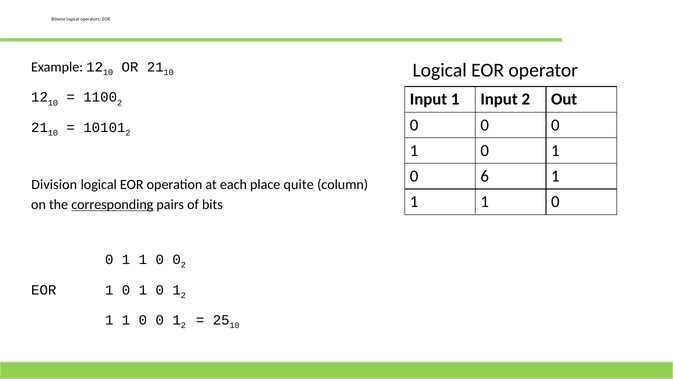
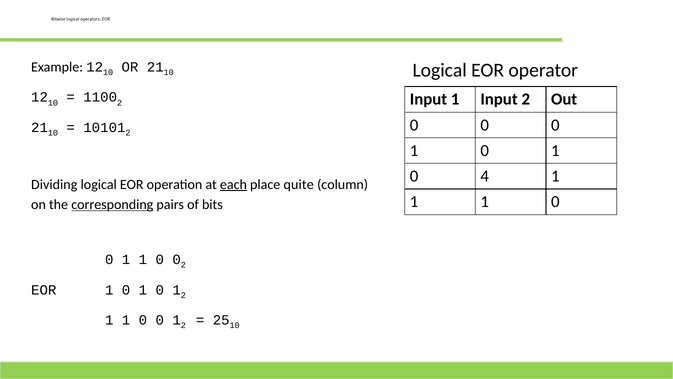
6: 6 -> 4 (485, 176)
Division: Division -> Dividing (54, 184)
each underline: none -> present (233, 184)
